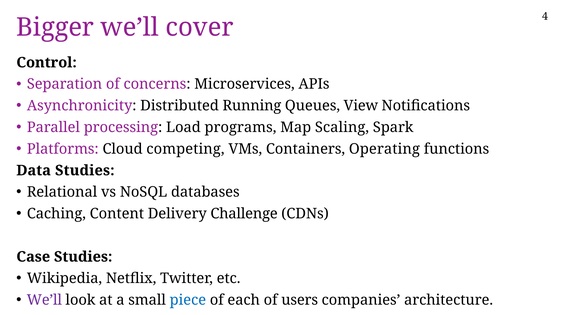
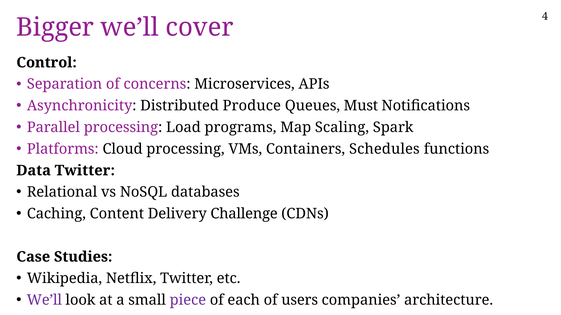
Running: Running -> Produce (252, 106)
View: View -> Must (361, 106)
Cloud competing: competing -> processing (186, 149)
Operating: Operating -> Schedules (384, 149)
Data Studies: Studies -> Twitter (85, 171)
piece colour: blue -> purple (188, 300)
